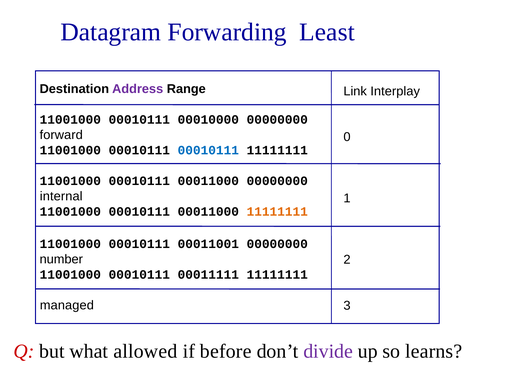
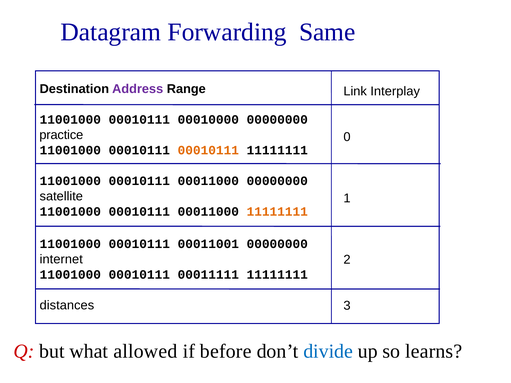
Least: Least -> Same (327, 32)
forward: forward -> practice (61, 135)
00010111 colour: blue -> orange (208, 150)
internal: internal -> satellite (61, 196)
number: number -> internet (61, 259)
managed: managed -> distances (67, 305)
divide colour: purple -> blue (328, 352)
